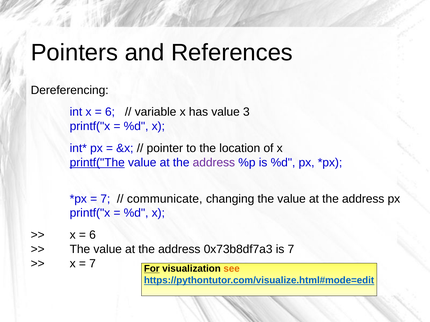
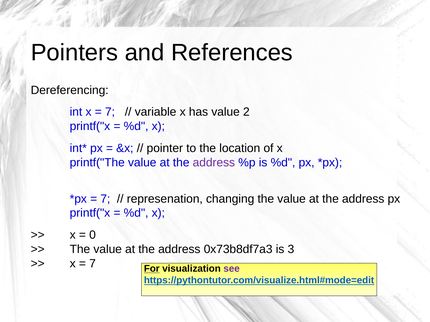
6: 6 -> 7 (110, 112)
3: 3 -> 2 (246, 112)
printf("The underline: present -> none (97, 163)
communicate: communicate -> represenation (165, 199)
6: 6 -> 0 (92, 235)
is 7: 7 -> 3 (291, 250)
see colour: orange -> purple (232, 269)
